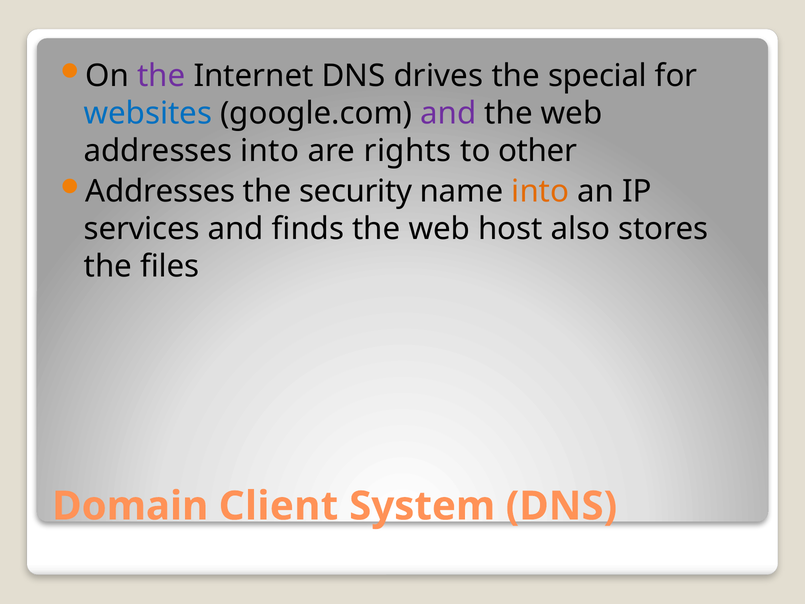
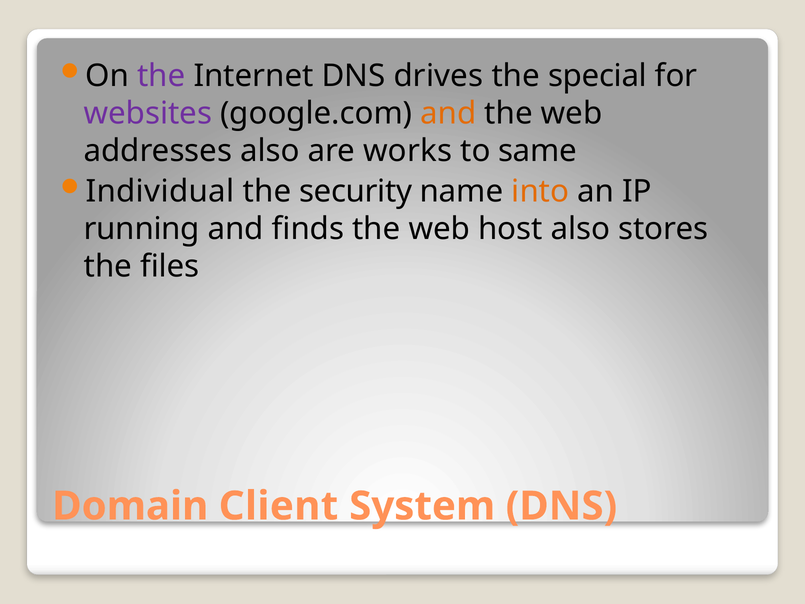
websites colour: blue -> purple (148, 113)
and colour: purple -> orange (448, 113)
addresses into: into -> also (270, 151)
rights: rights -> works (408, 151)
other: other -> same (538, 151)
Addresses: Addresses -> Individual (160, 191)
services: services -> running (142, 229)
